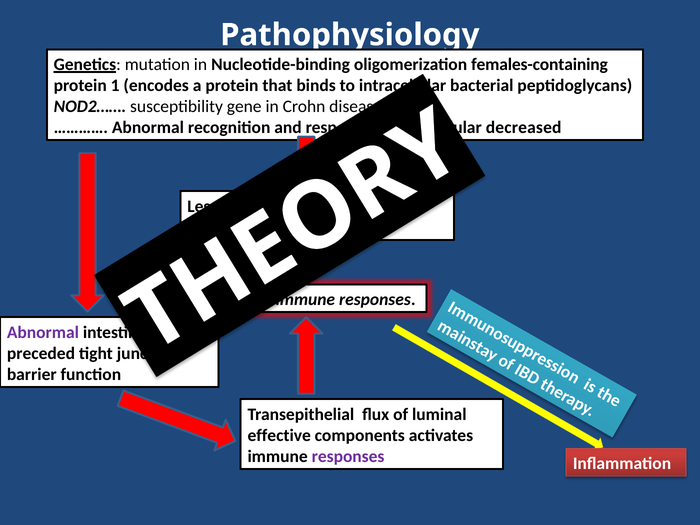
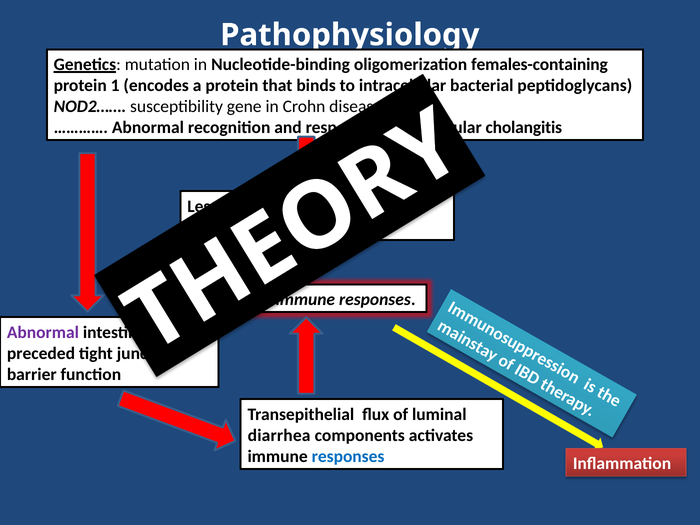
decreased: decreased -> cholangitis (524, 127)
effective: effective -> diarrhea (279, 435)
responses colour: purple -> blue (348, 456)
